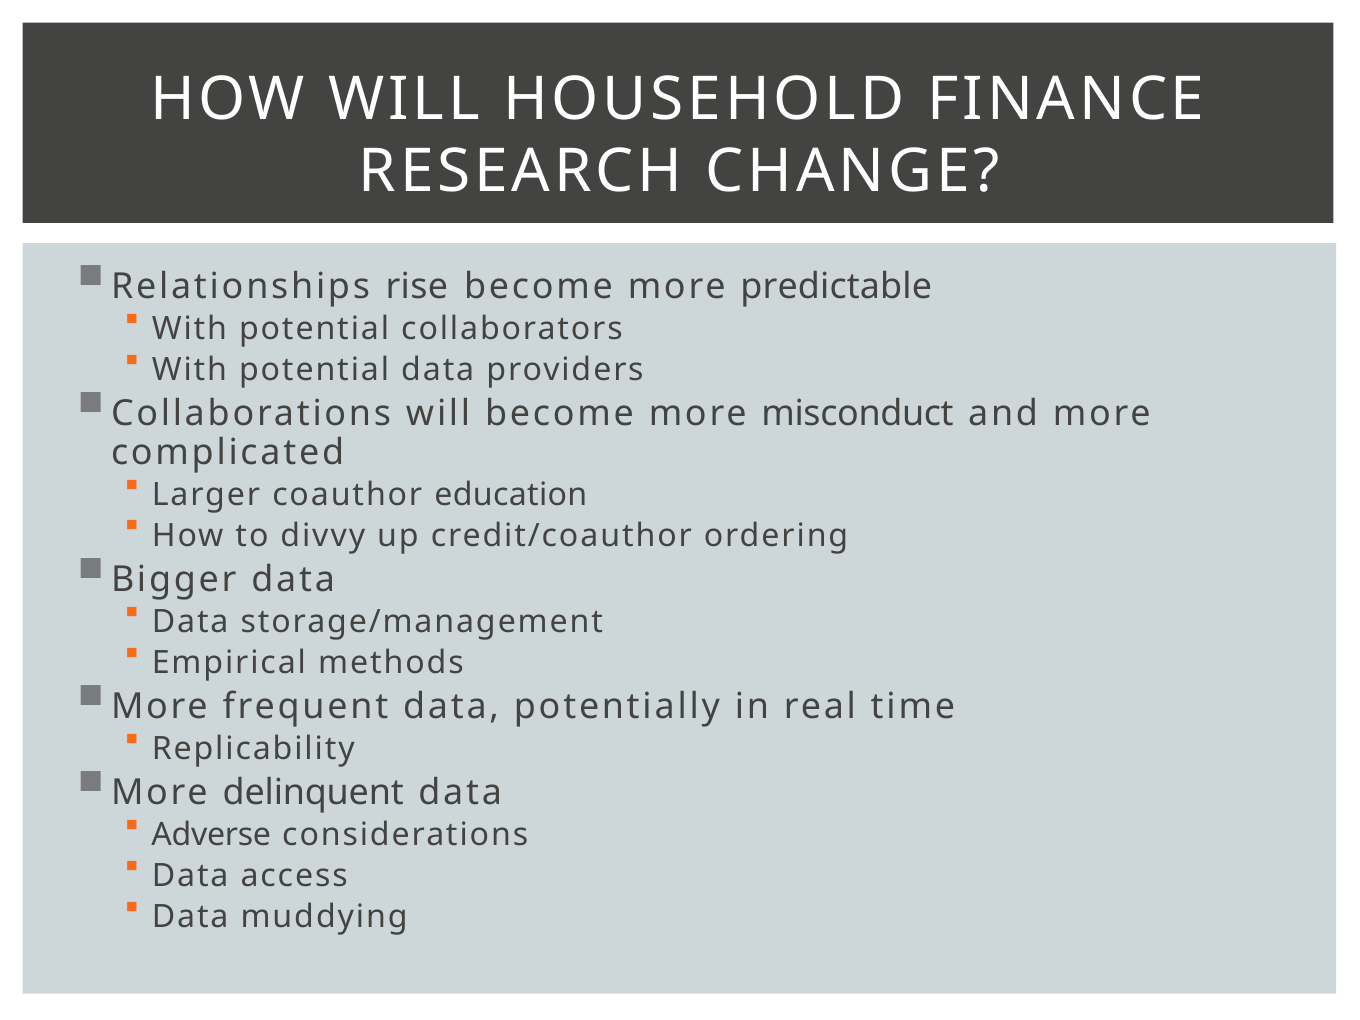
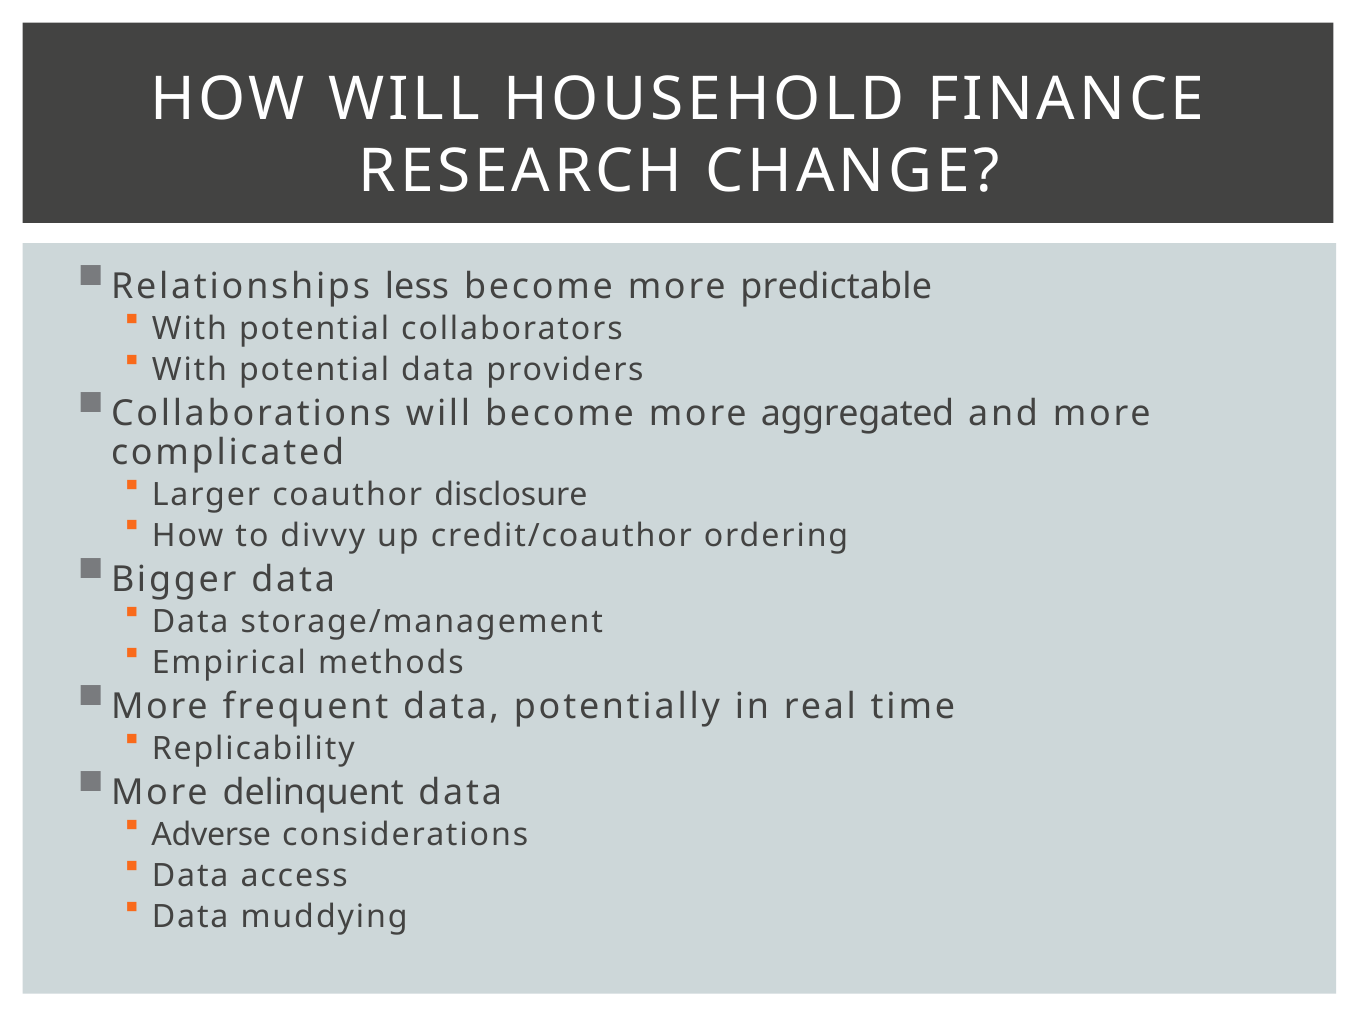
rise: rise -> less (417, 287)
misconduct: misconduct -> aggregated (858, 414)
education: education -> disclosure (511, 495)
